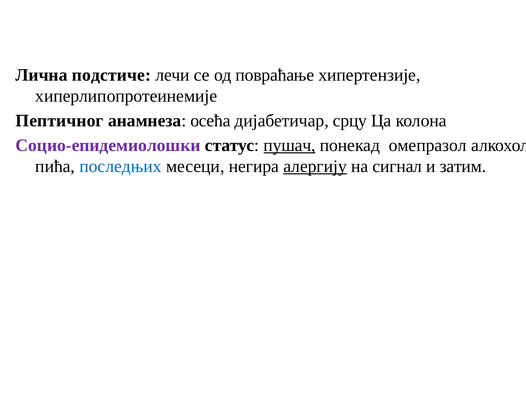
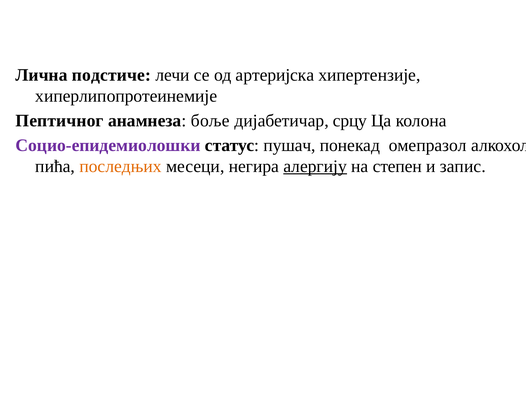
повраћање: повраћање -> артеријска (275, 75)
осећа: осећа -> боље (210, 121)
пушач underline: present -> none (290, 145)
последњих colour: blue -> orange (121, 166)
сигнал: сигнал -> степен (397, 166)
затим: затим -> запис (463, 166)
